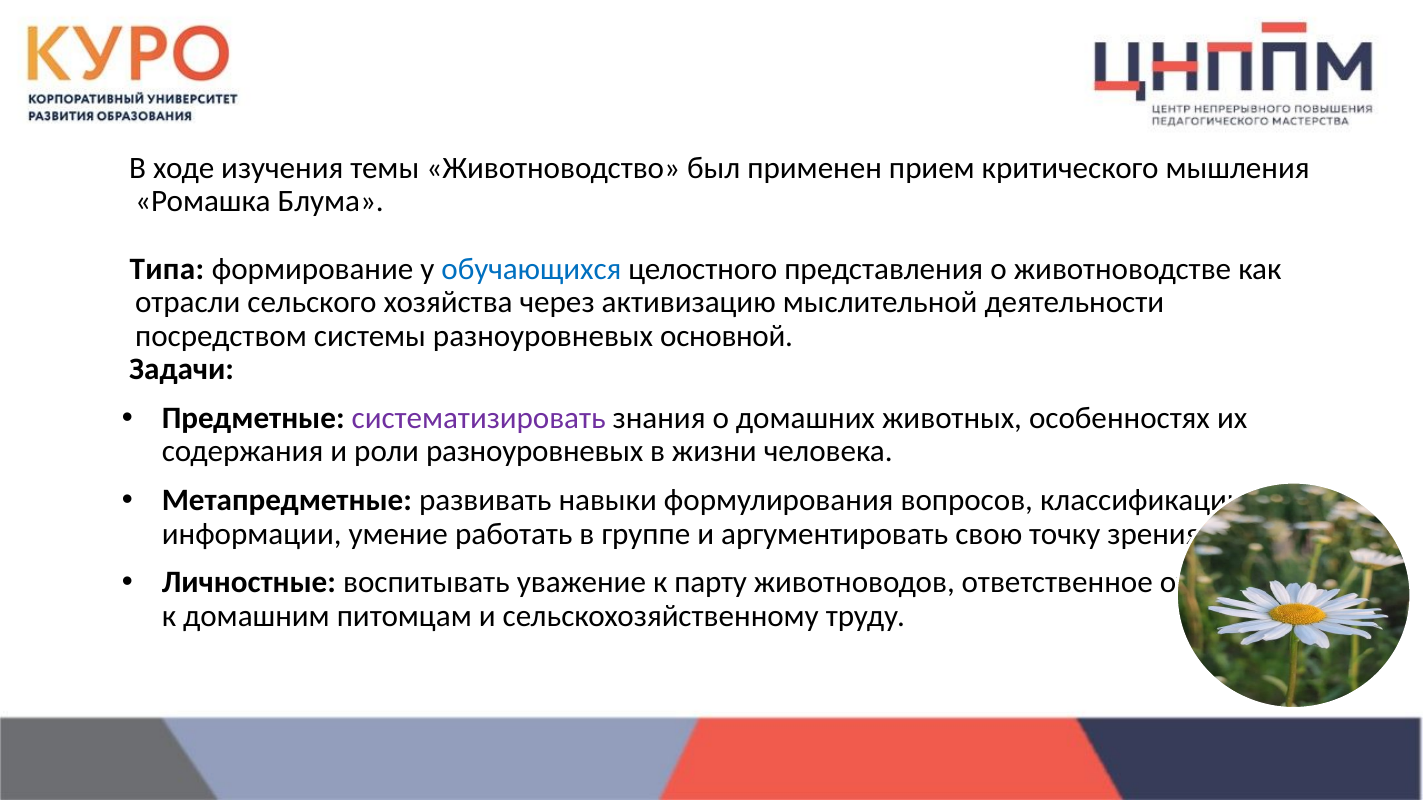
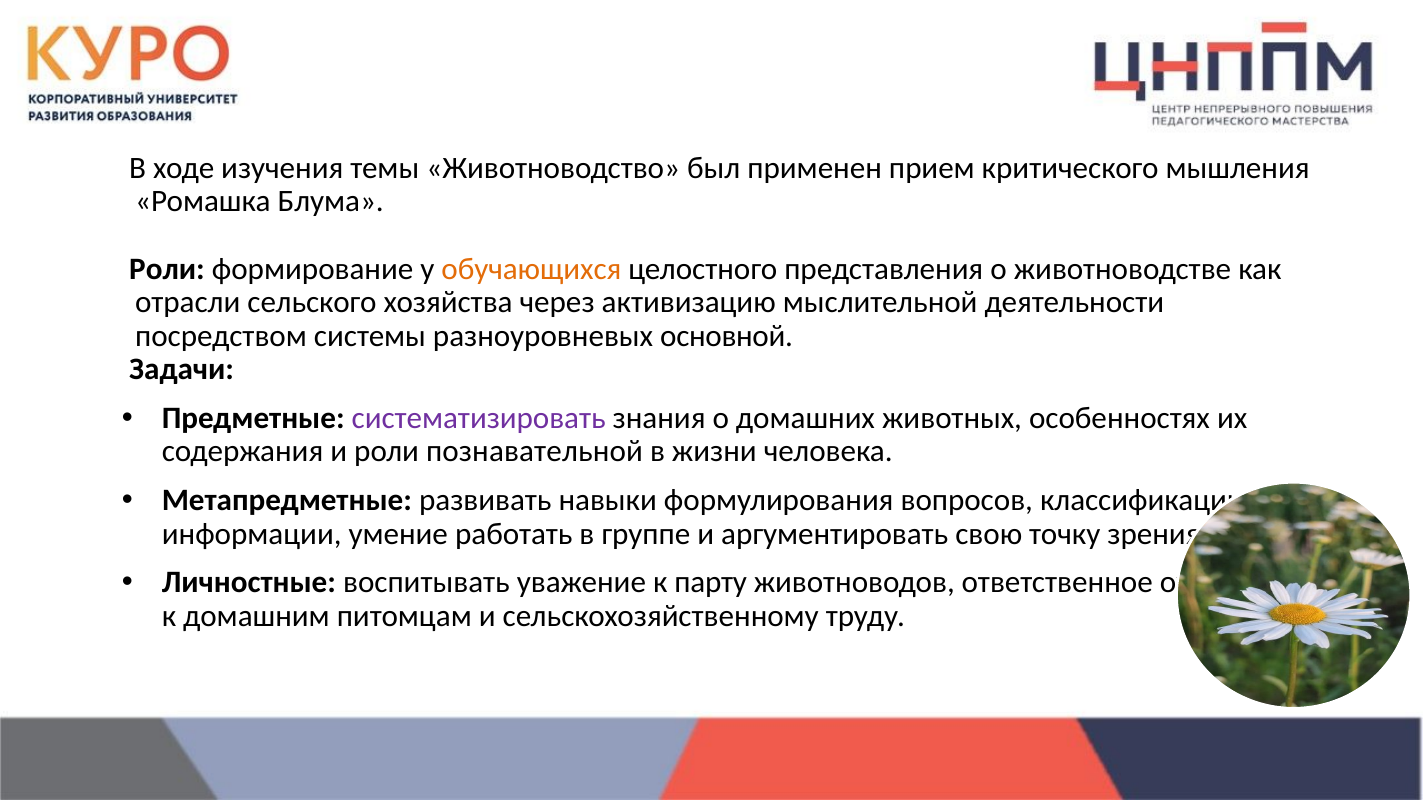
Типа: Типа -> Роли (167, 269)
обучающихся colour: blue -> orange (531, 269)
роли разноуровневых: разноуровневых -> познавательной (534, 452)
